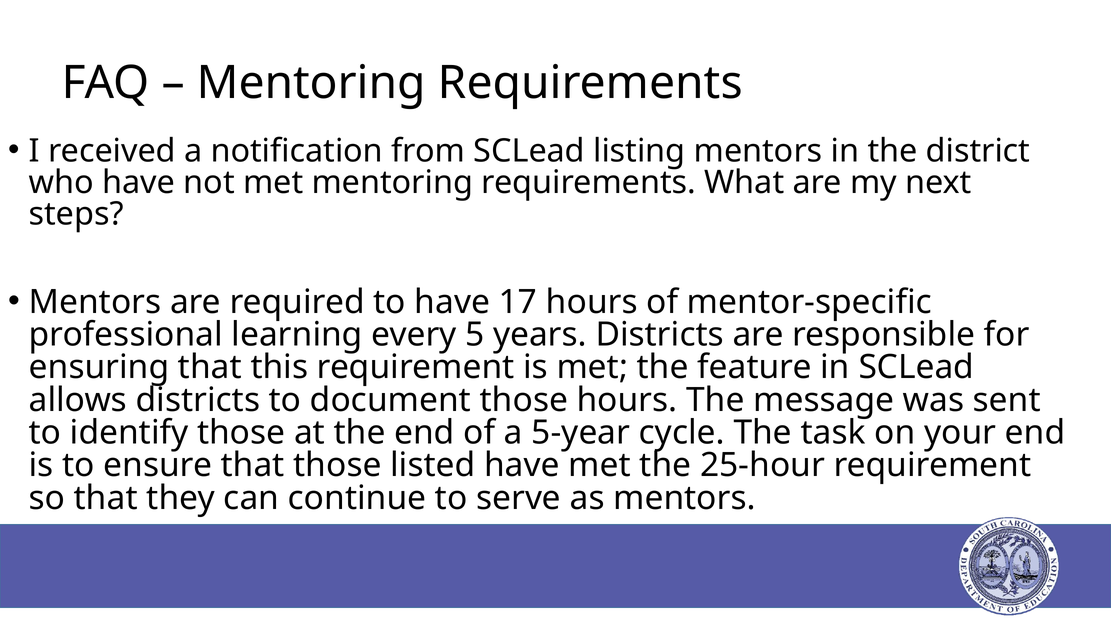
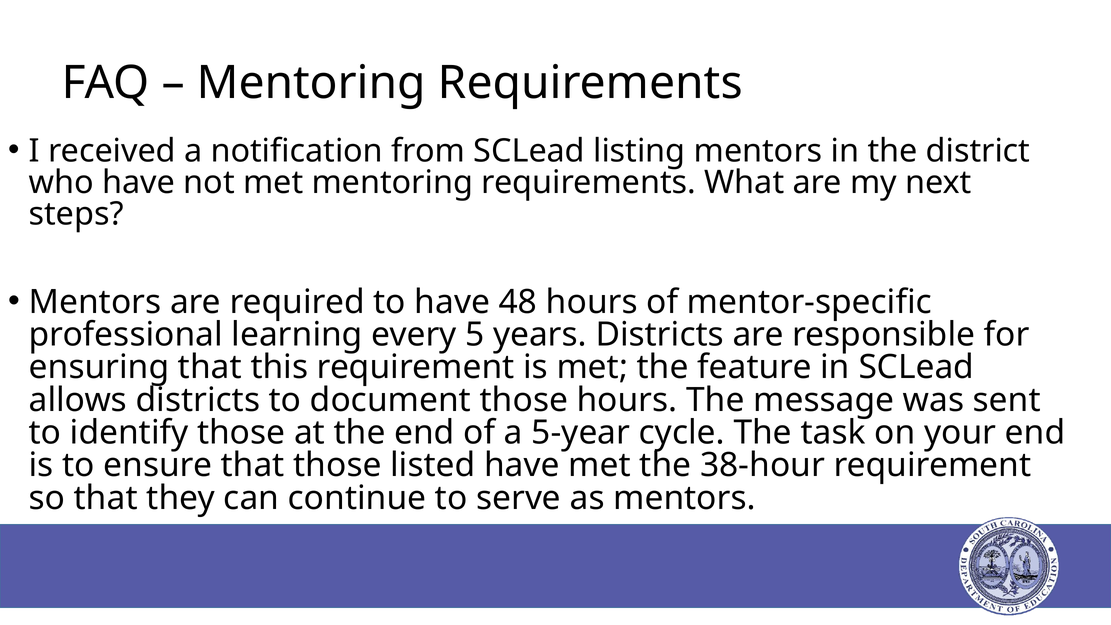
17: 17 -> 48 (518, 302)
25-hour: 25-hour -> 38-hour (763, 465)
